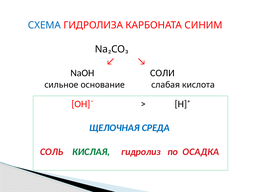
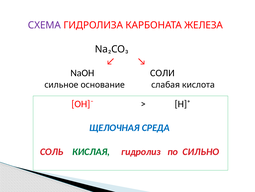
СХЕМА colour: blue -> purple (44, 25)
СИНИМ: СИНИМ -> ЖЕЛЕЗА (204, 25)
ОСАДКА: ОСАДКА -> СИЛЬНО (201, 151)
